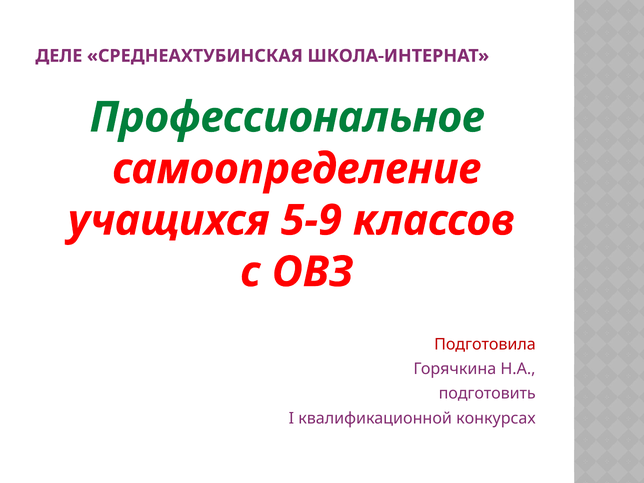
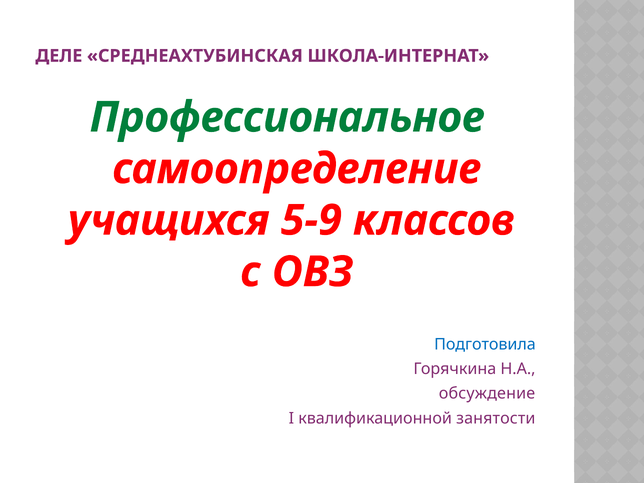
Подготовила colour: red -> blue (485, 344)
подготовить: подготовить -> обсуждение (487, 394)
конкурсах: конкурсах -> занятости (496, 418)
